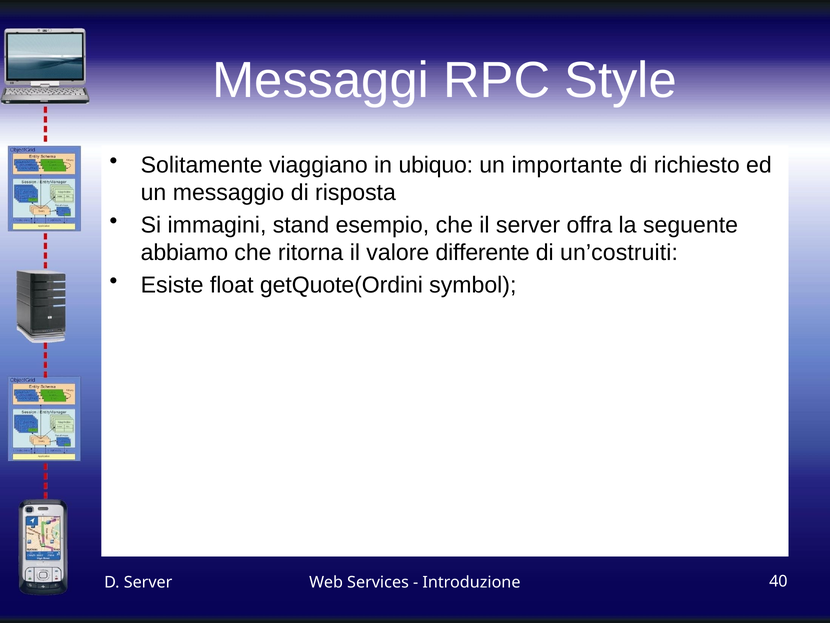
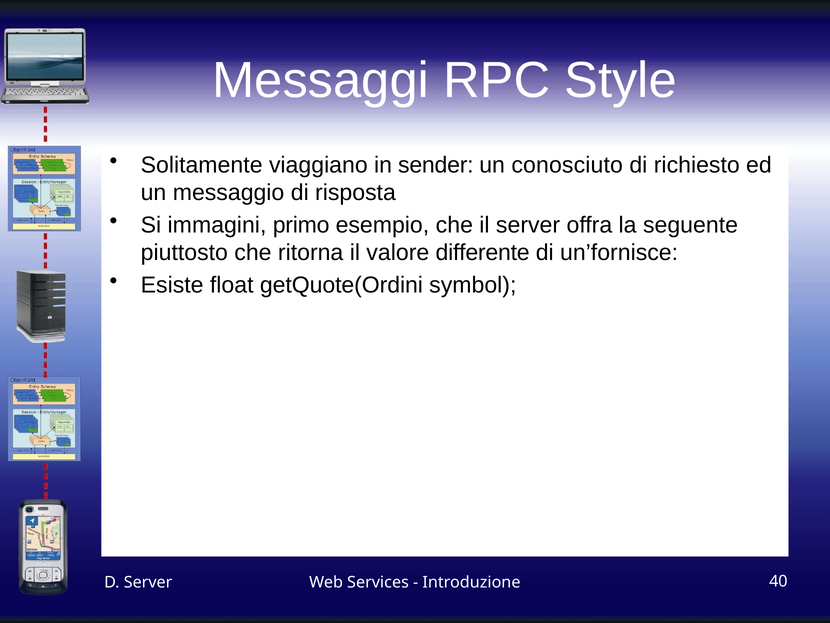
ubiquo: ubiquo -> sender (436, 165)
importante: importante -> conosciuto (567, 165)
stand: stand -> primo (301, 225)
abbiamo: abbiamo -> piuttosto (184, 252)
un’costruiti: un’costruiti -> un’fornisce (619, 252)
